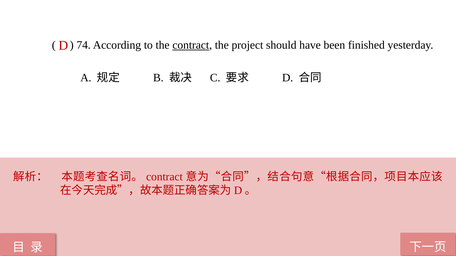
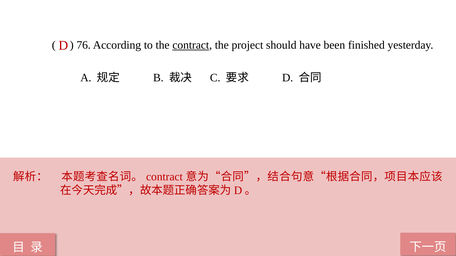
74: 74 -> 76 (84, 45)
